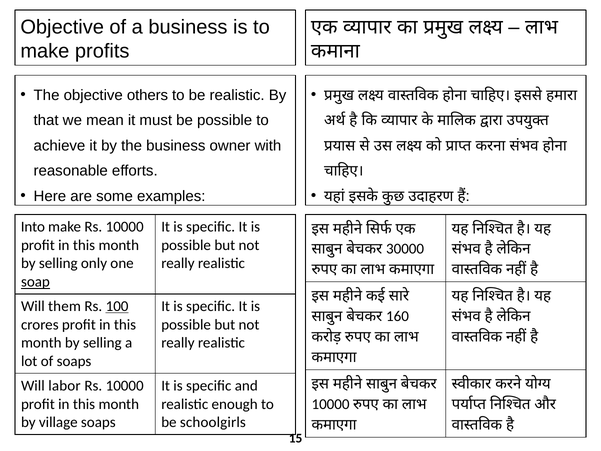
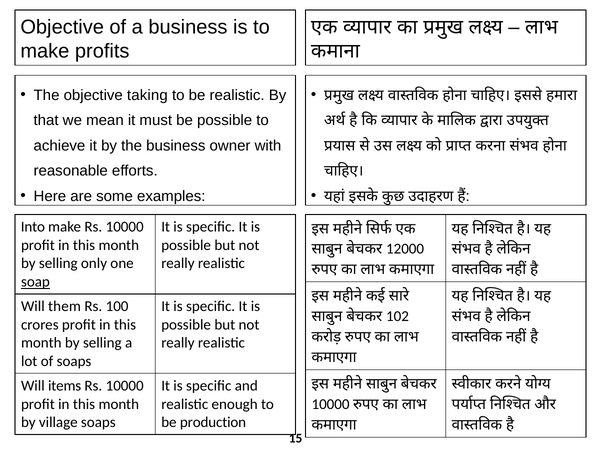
others: others -> taking (147, 95)
30000: 30000 -> 12000 (405, 249)
100 underline: present -> none (117, 306)
160: 160 -> 102 (397, 316)
labor: labor -> items (65, 385)
schoolgirls: schoolgirls -> production (213, 422)
